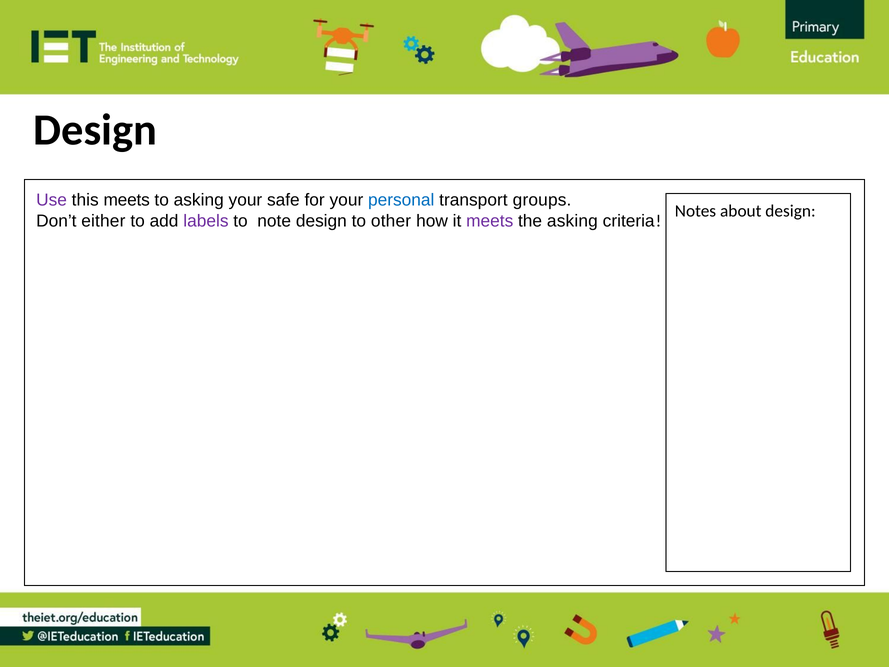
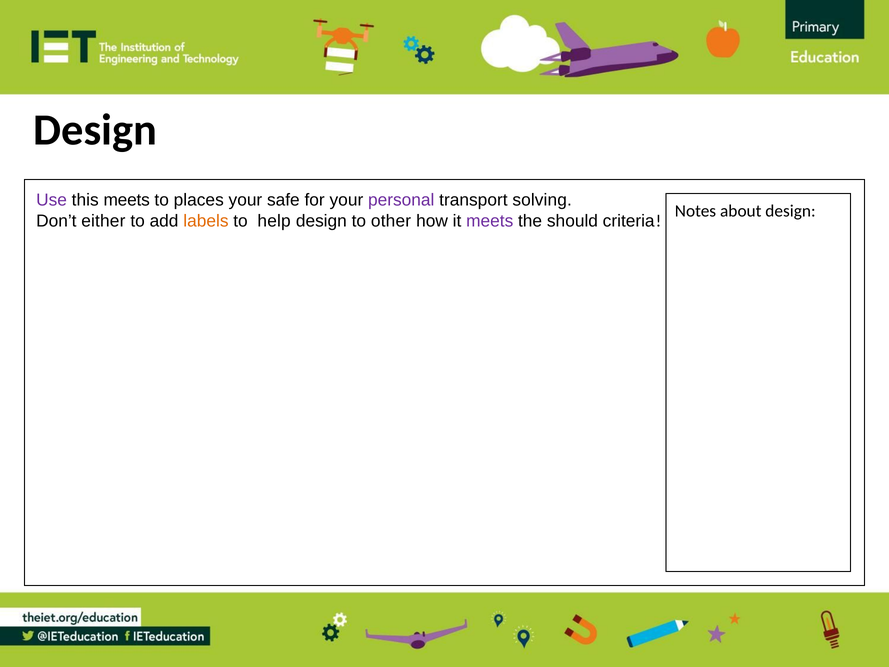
to asking: asking -> places (199, 200)
personal colour: blue -> purple (401, 200)
groups: groups -> solving (542, 200)
labels colour: purple -> orange (206, 221)
note: note -> help (274, 221)
the asking: asking -> should (572, 221)
